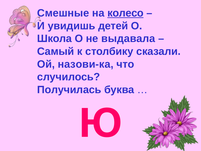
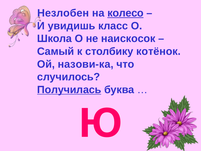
Смешные: Смешные -> Незлобен (63, 13)
детей: детей -> класс (113, 26)
выдавала: выдавала -> наискосок (128, 39)
сказали: сказали -> котёнок (158, 51)
Получилась underline: none -> present (69, 90)
